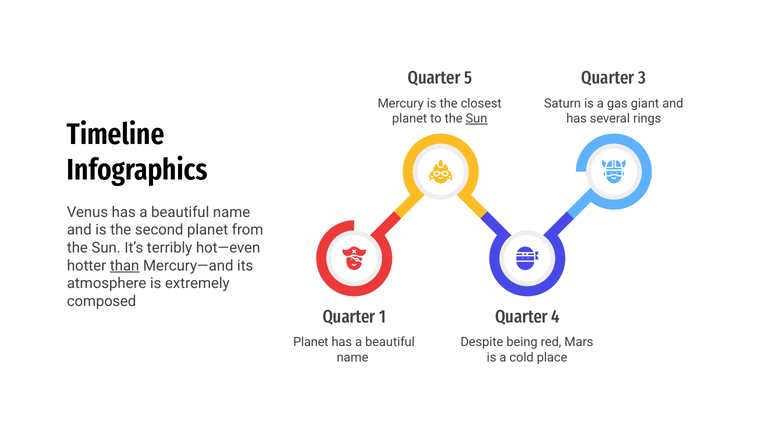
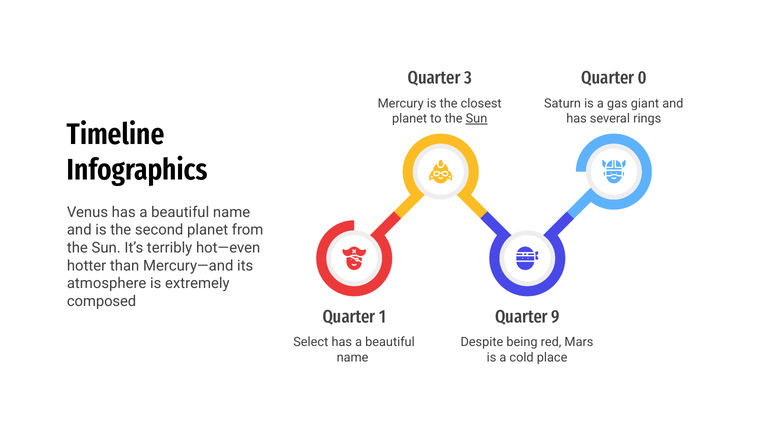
5: 5 -> 3 (468, 78)
3: 3 -> 0 (642, 78)
than underline: present -> none (125, 266)
4: 4 -> 9 (555, 317)
Planet: Planet -> Select (311, 342)
